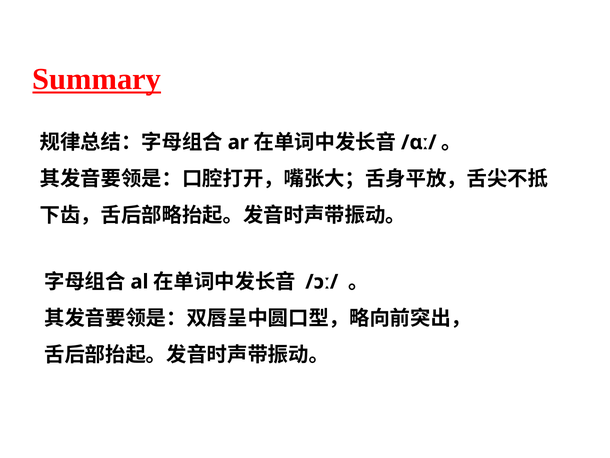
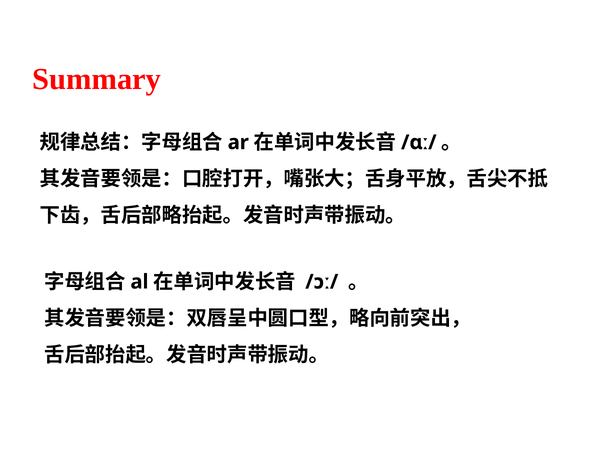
Summary underline: present -> none (97, 79)
